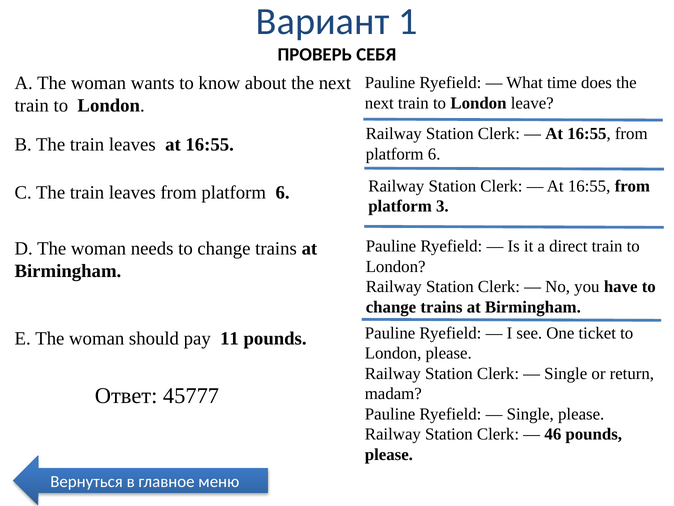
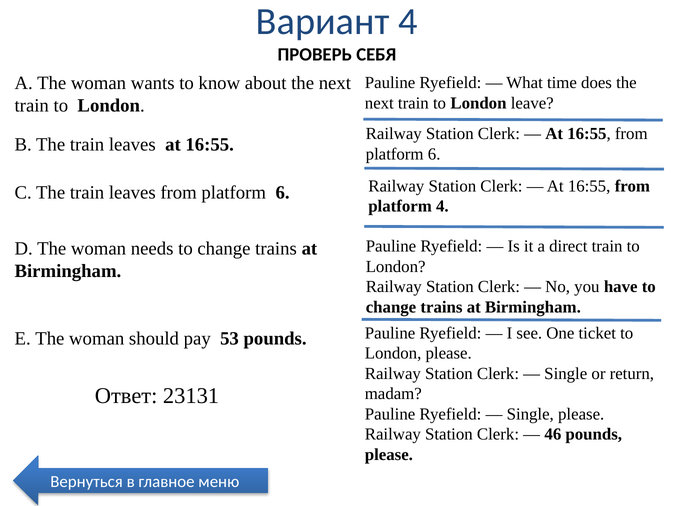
Вариант 1: 1 -> 4 (408, 22)
platform 3: 3 -> 4 (442, 206)
11: 11 -> 53 (229, 338)
45777: 45777 -> 23131 (191, 395)
